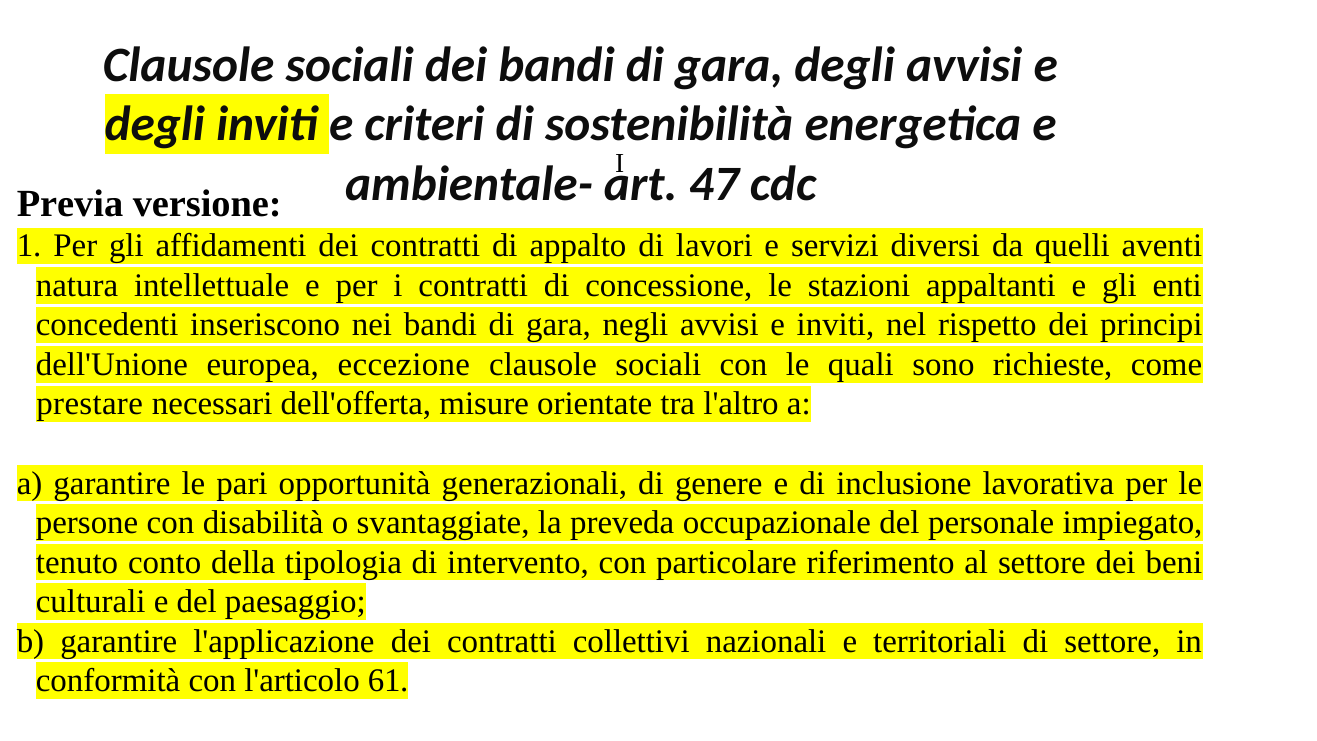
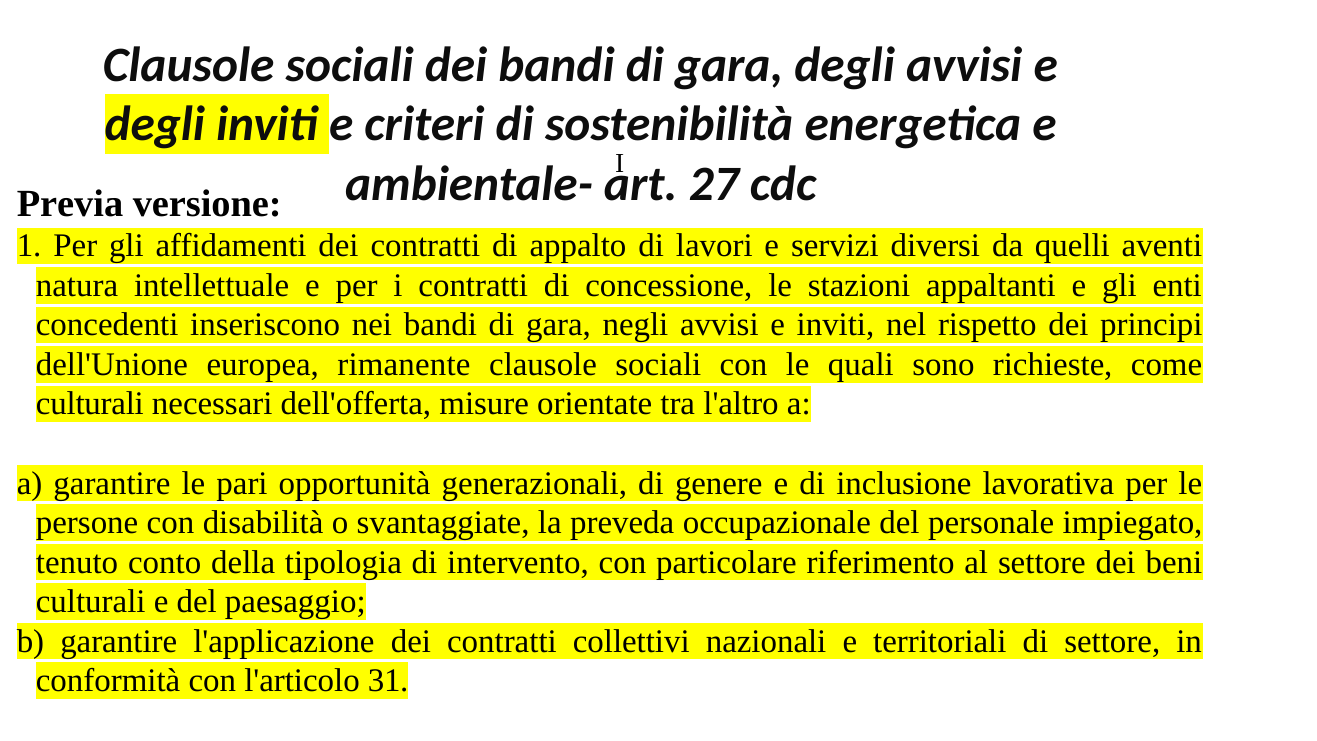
47: 47 -> 27 (714, 184)
eccezione: eccezione -> rimanente (404, 364)
prestare: prestare -> culturali (90, 404)
61: 61 -> 31 (388, 681)
